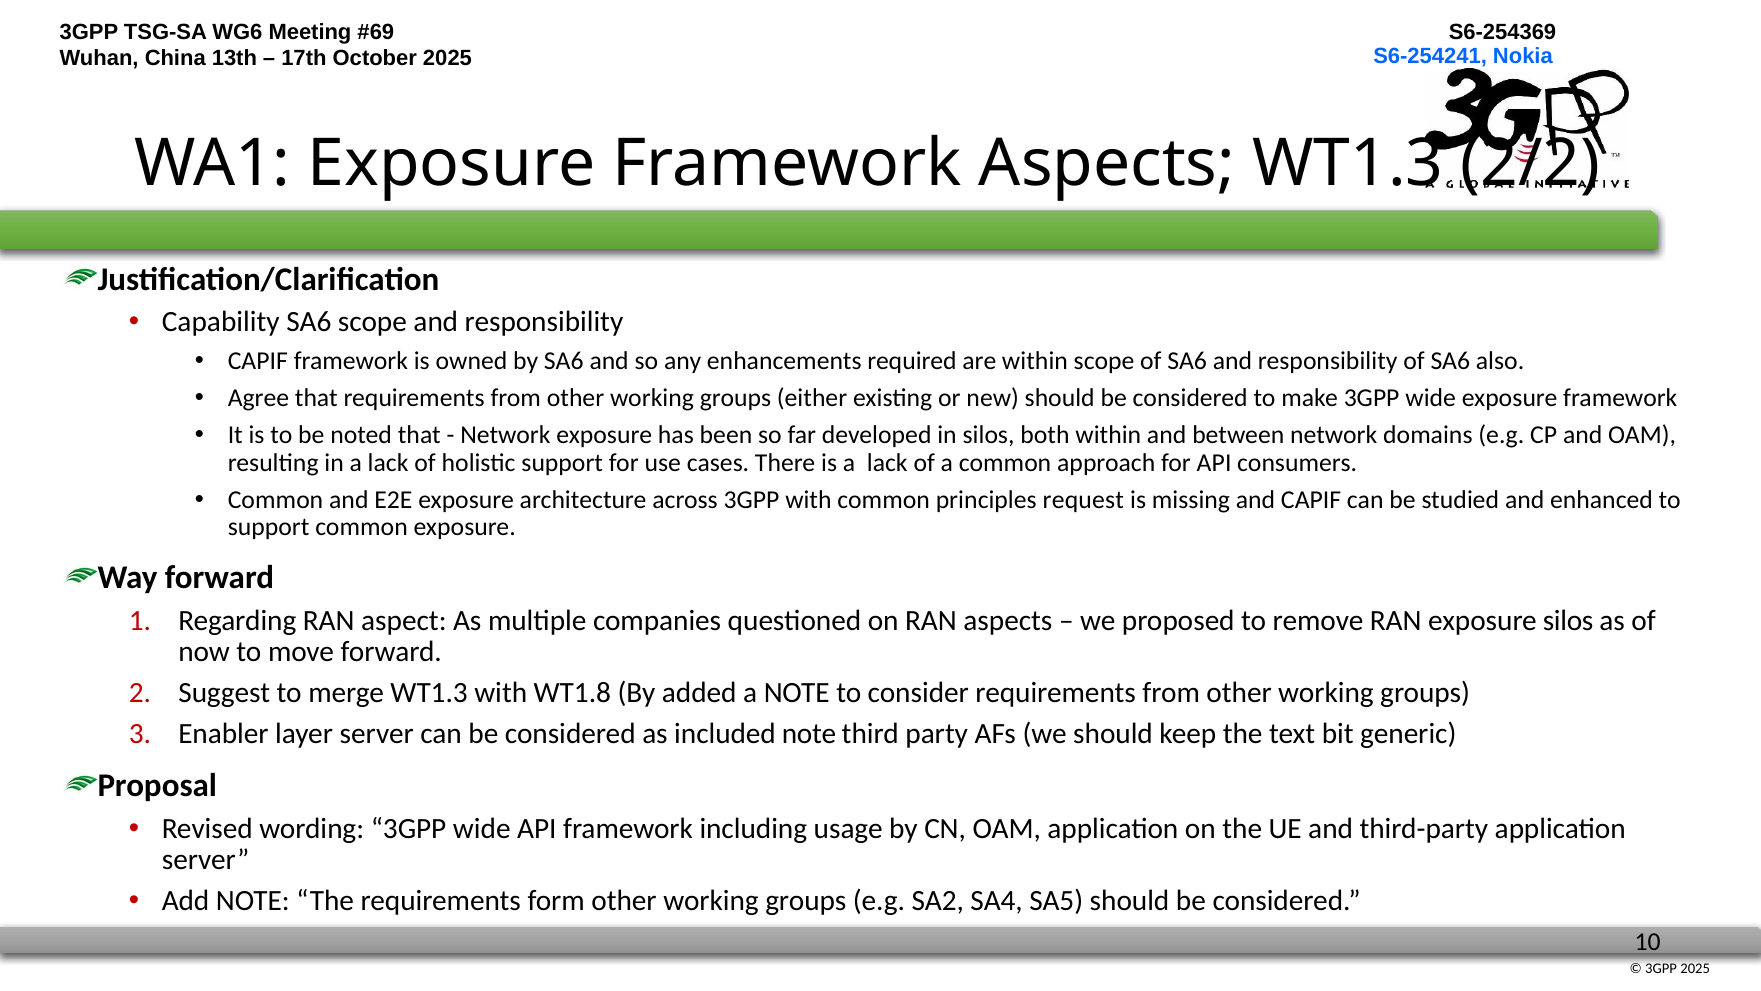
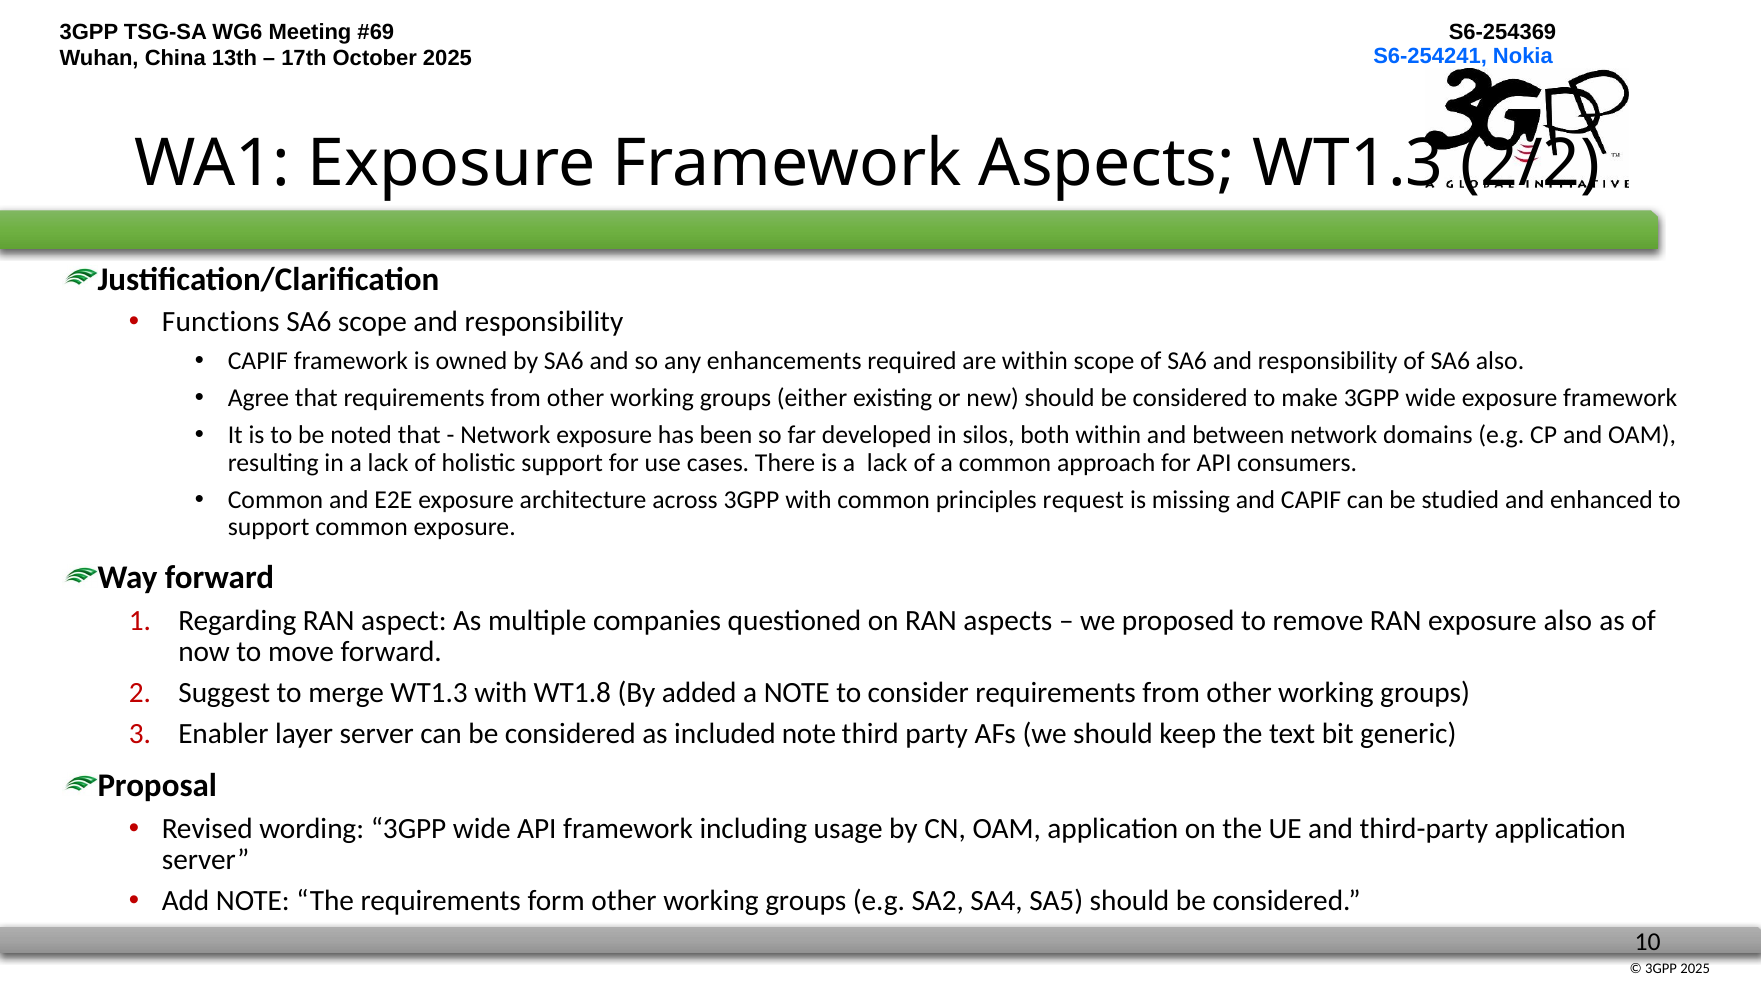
Capability: Capability -> Functions (221, 322)
exposure silos: silos -> also (1568, 620)
